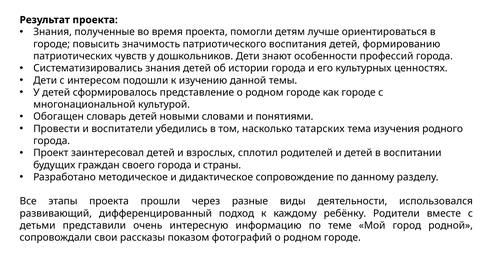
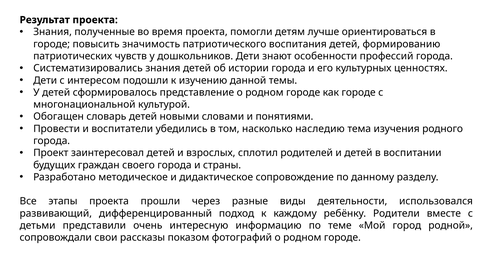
татарских: татарских -> наследию (320, 129)
